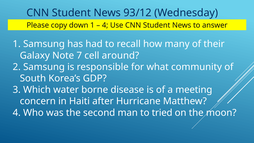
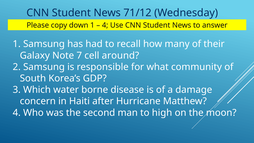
93/12: 93/12 -> 71/12 (138, 13)
meeting: meeting -> damage (194, 90)
tried: tried -> high (162, 113)
